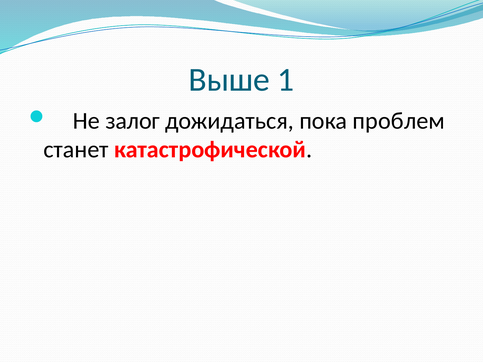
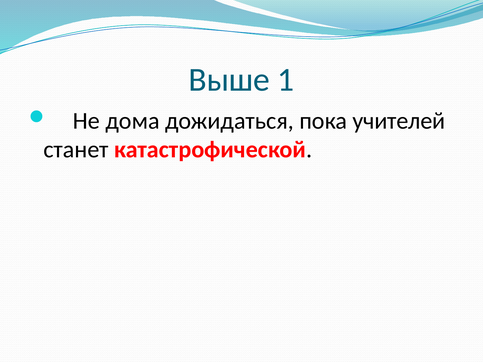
залог: залог -> дома (133, 121)
проблем: проблем -> учителей (399, 121)
